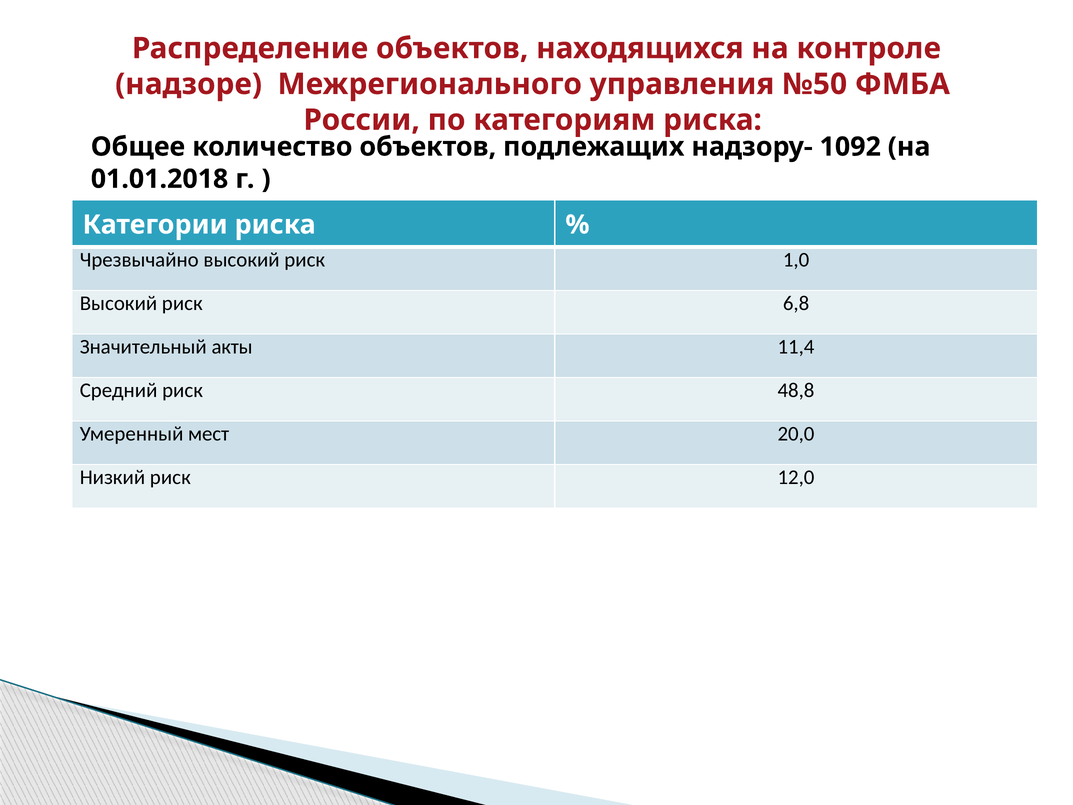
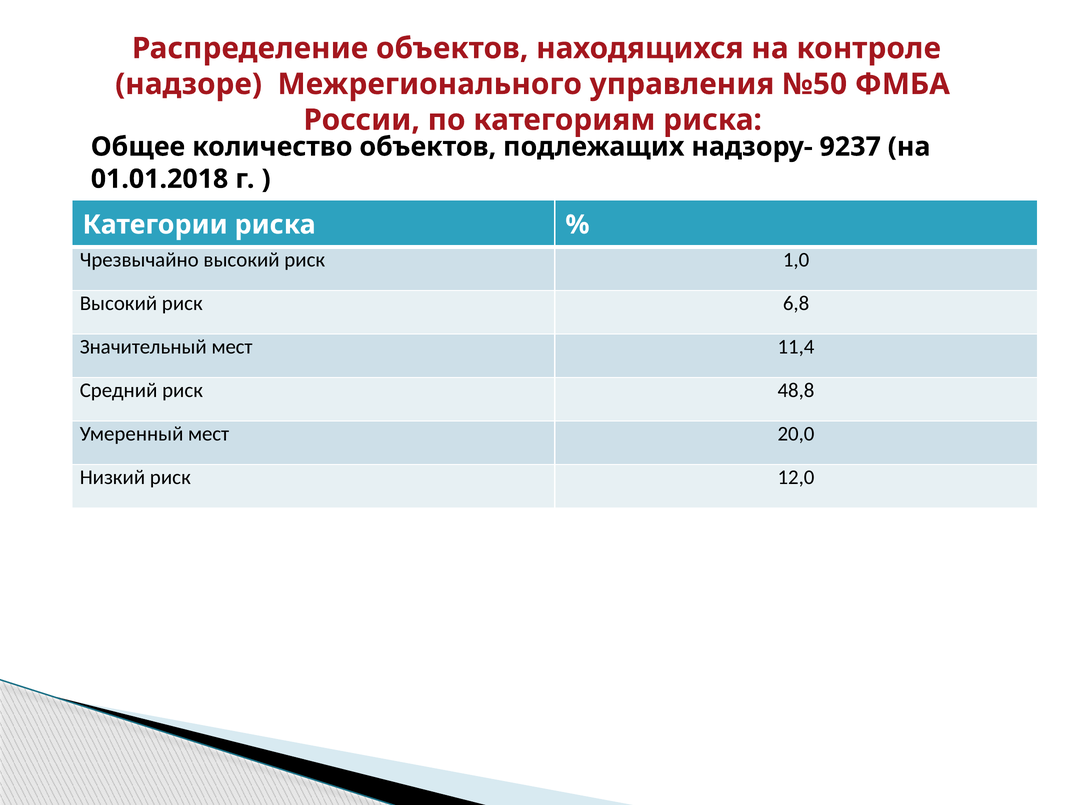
1092: 1092 -> 9237 (850, 147)
Значительный акты: акты -> мест (232, 347)
